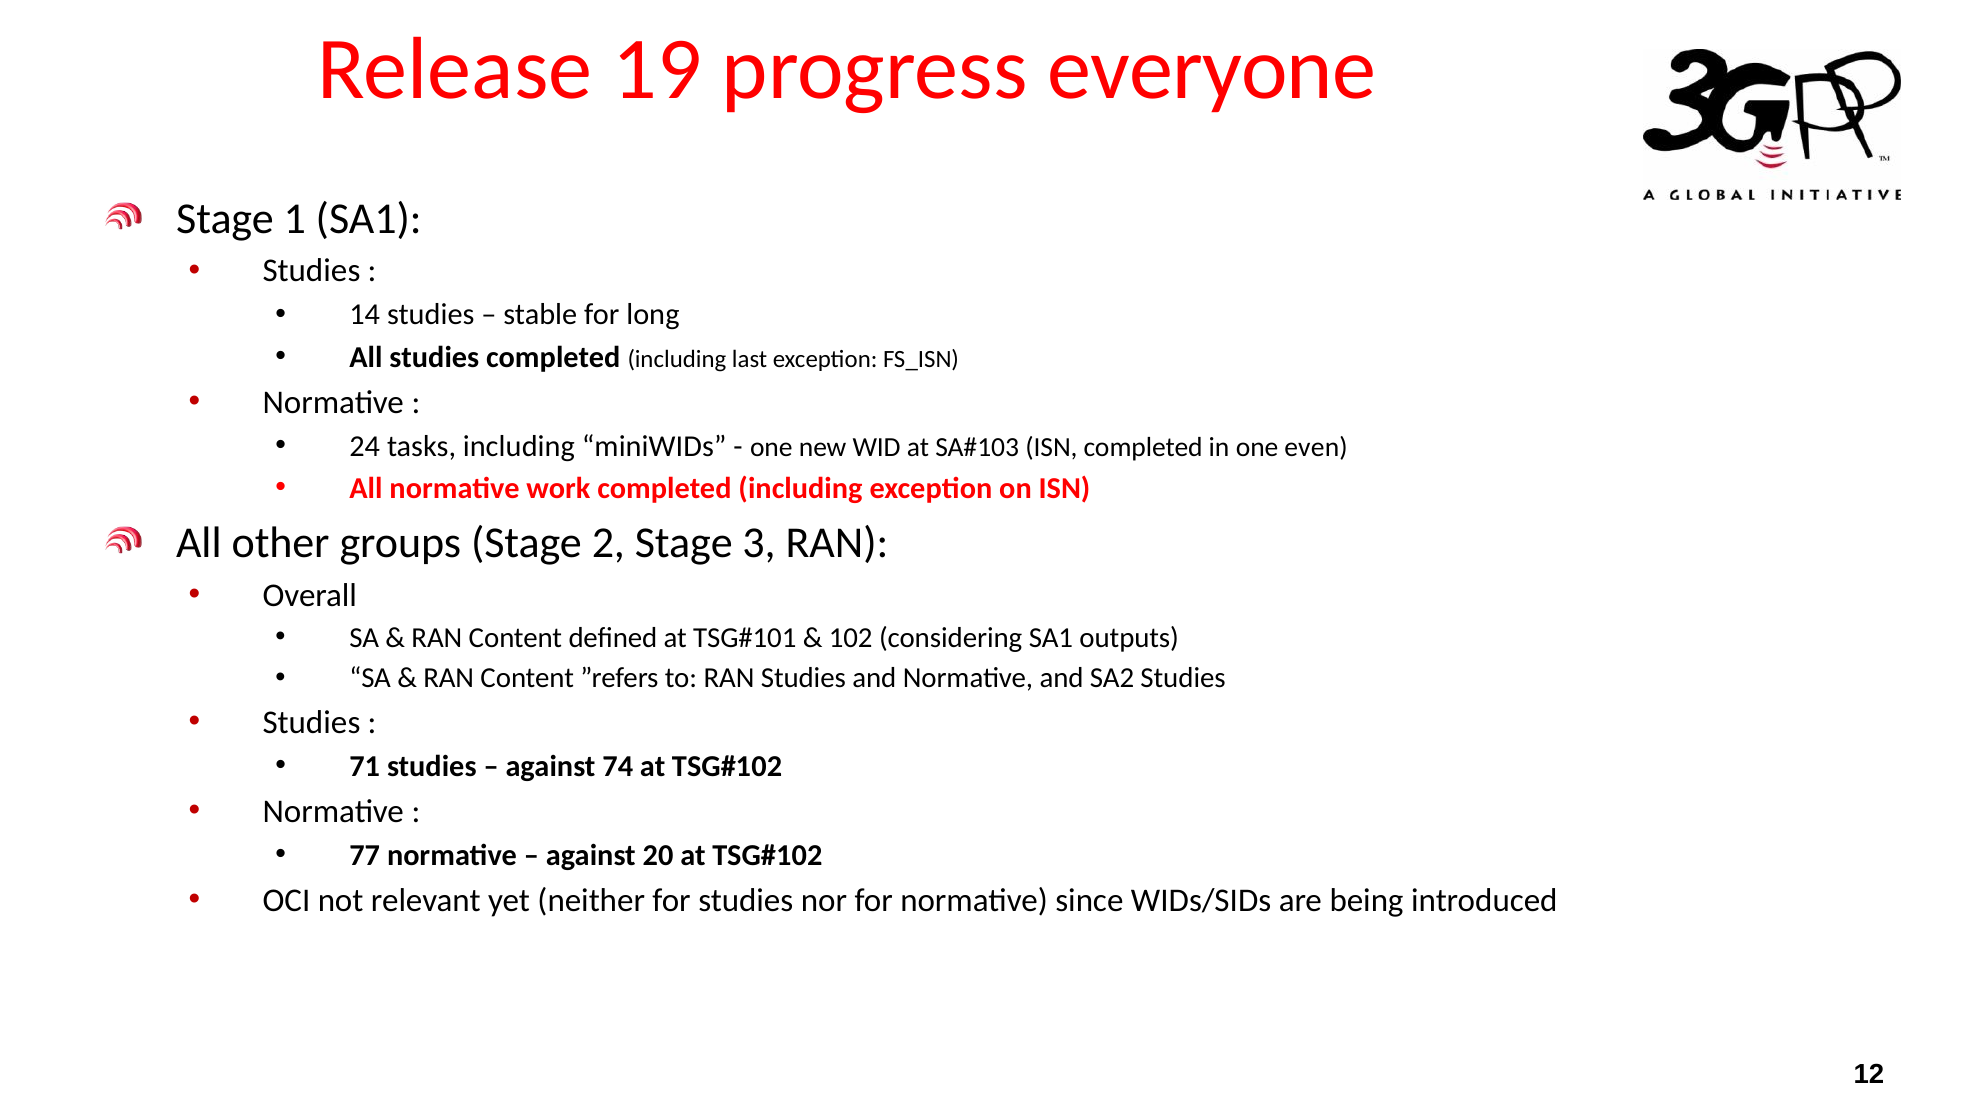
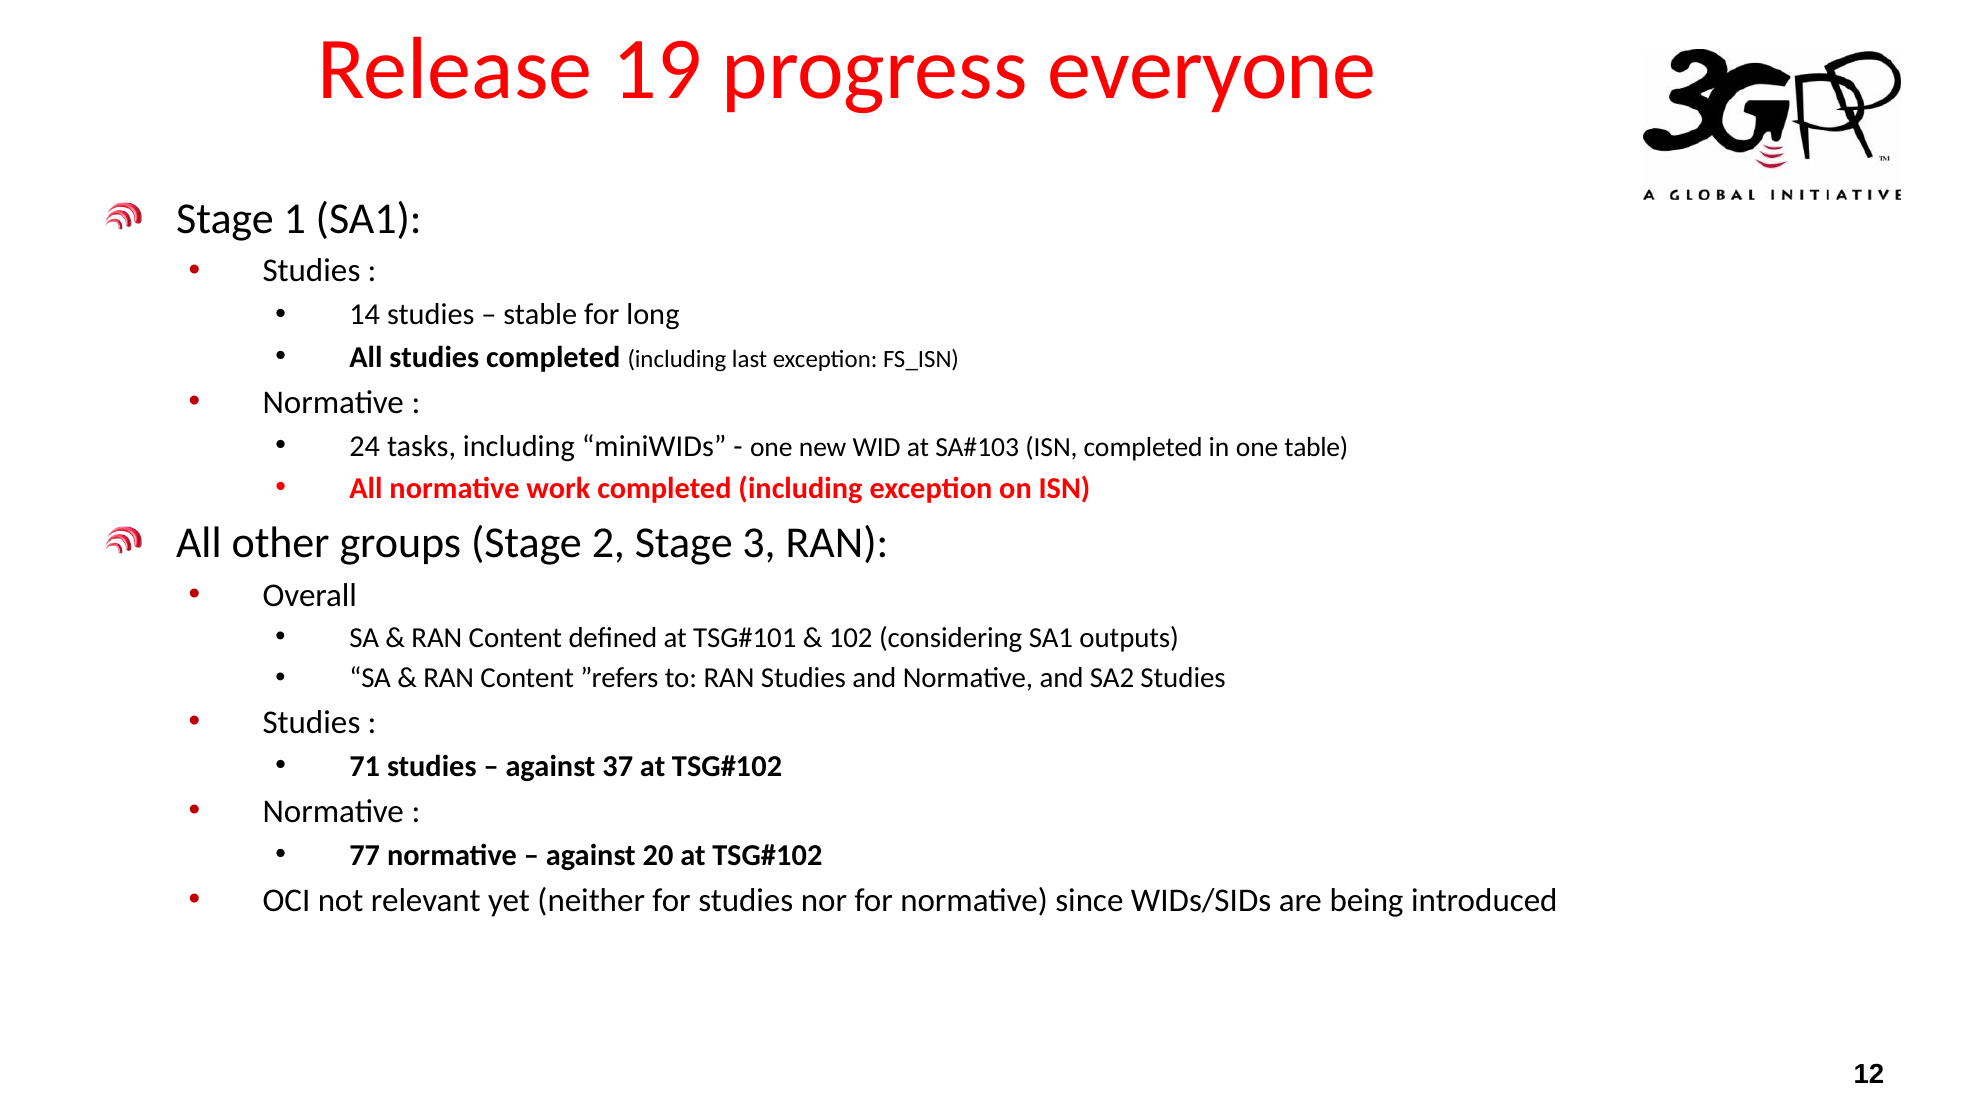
even: even -> table (1316, 447)
74: 74 -> 37 (618, 766)
